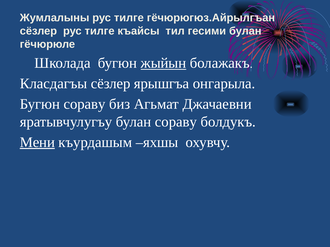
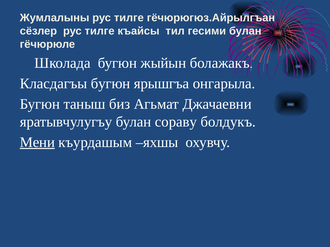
жыйын underline: present -> none (163, 63)
Класдагъы сёзлер: сёзлер -> бугюн (111, 84)
Бугюн сораву: сораву -> таныш (85, 104)
